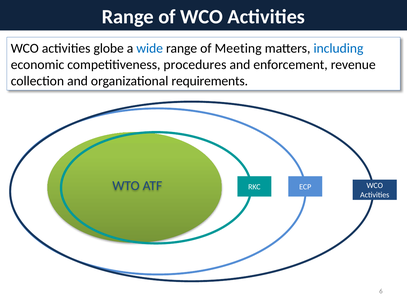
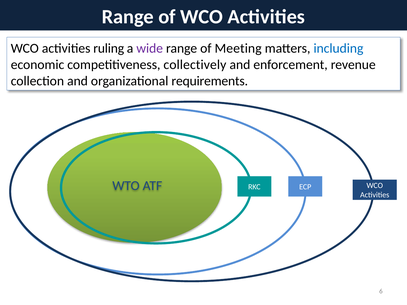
globe: globe -> ruling (109, 48)
wide colour: blue -> purple (150, 48)
procedures: procedures -> collectively (195, 65)
